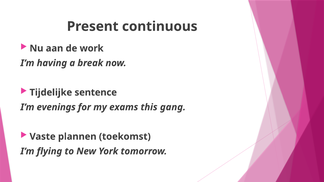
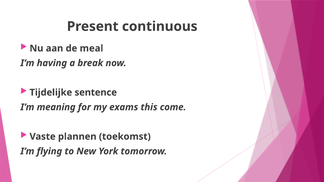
work: work -> meal (92, 48)
evenings: evenings -> meaning (56, 107)
gang: gang -> come (173, 107)
